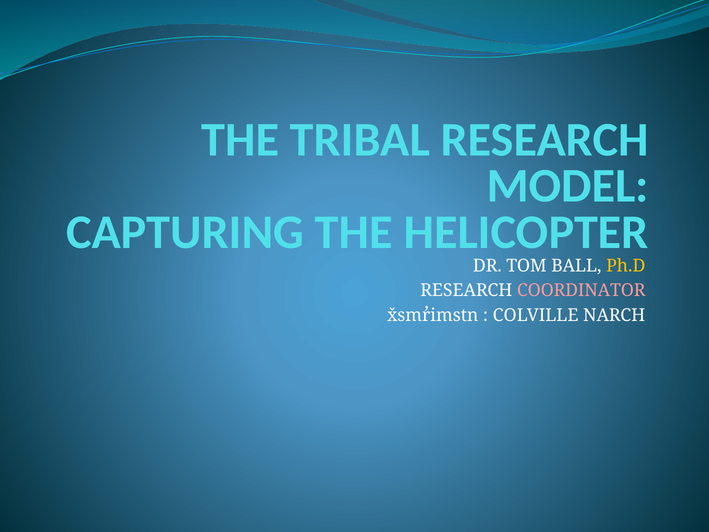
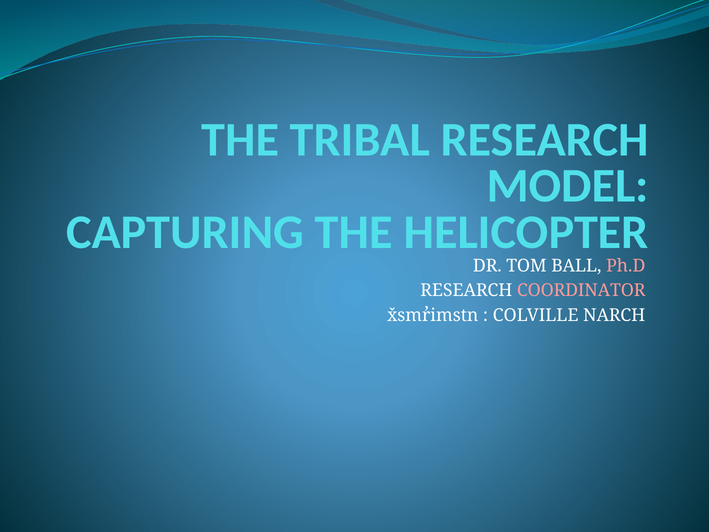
Ph.D colour: yellow -> pink (626, 266)
